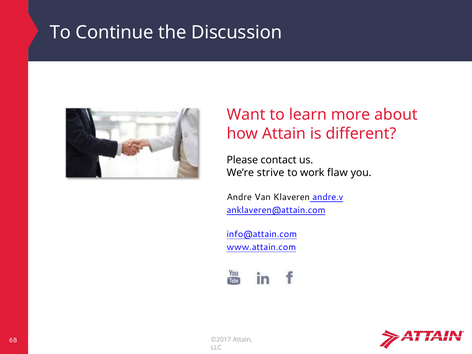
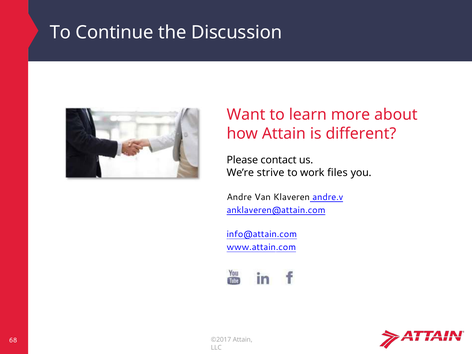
flaw: flaw -> files (337, 173)
